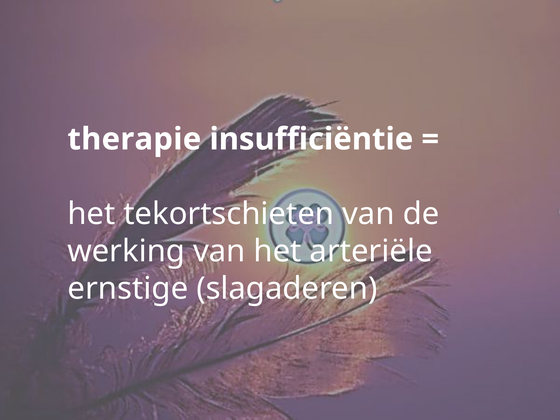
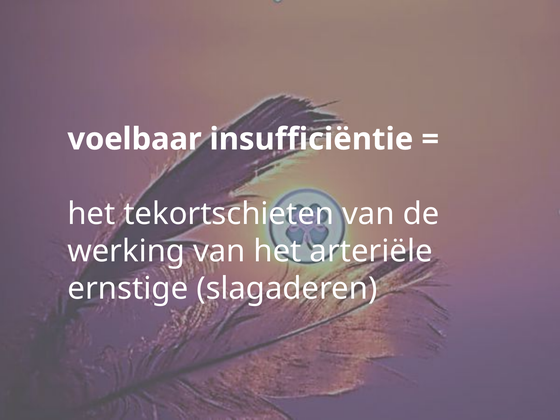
therapie: therapie -> voelbaar (135, 139)
